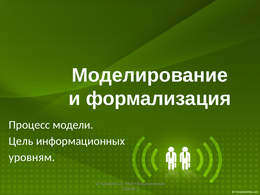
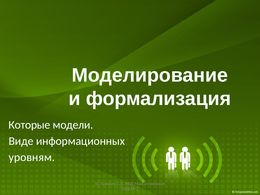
Процесс: Процесс -> Которые (29, 125)
Цель: Цель -> Виде (21, 141)
